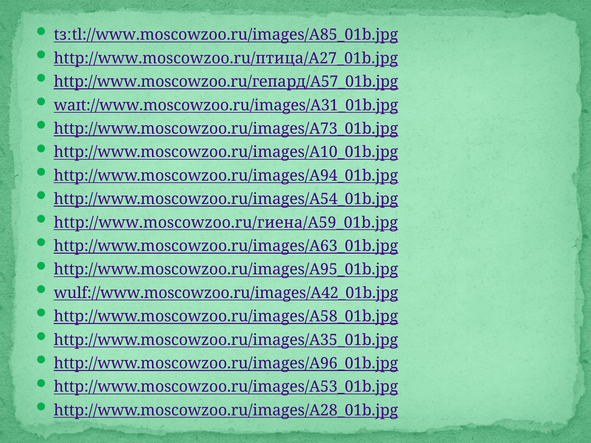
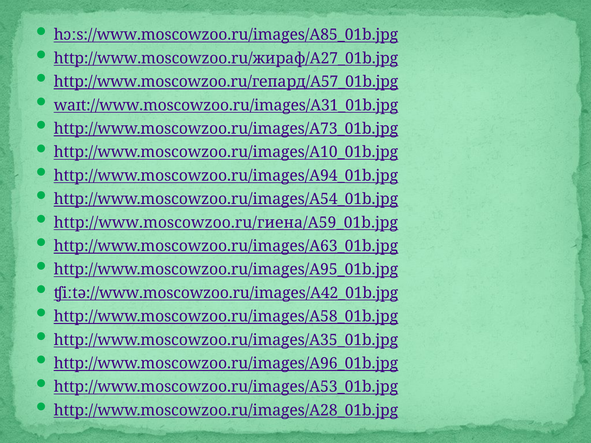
tɜːtl://www.moscowzoo.ru/images/A85_01b.jpg: tɜːtl://www.moscowzoo.ru/images/A85_01b.jpg -> hɔːs://www.moscowzoo.ru/images/A85_01b.jpg (226, 35)
http://www.moscowzoo.ru/птица/A27_01b.jpg: http://www.moscowzoo.ru/птица/A27_01b.jpg -> http://www.moscowzoo.ru/жираф/A27_01b.jpg (226, 58)
wulf://www.moscowzoo.ru/images/A42_01b.jpg: wulf://www.moscowzoo.ru/images/A42_01b.jpg -> ʧiːtə://www.moscowzoo.ru/images/A42_01b.jpg (226, 293)
